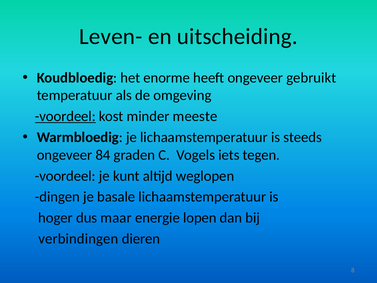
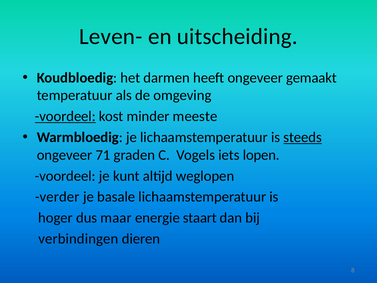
enorme: enorme -> darmen (167, 78)
gebruikt: gebruikt -> gemaakt (311, 78)
steeds underline: none -> present (303, 137)
84: 84 -> 71 (103, 155)
tegen: tegen -> lopen (261, 155)
dingen: dingen -> verder (57, 197)
lopen: lopen -> staart (200, 218)
